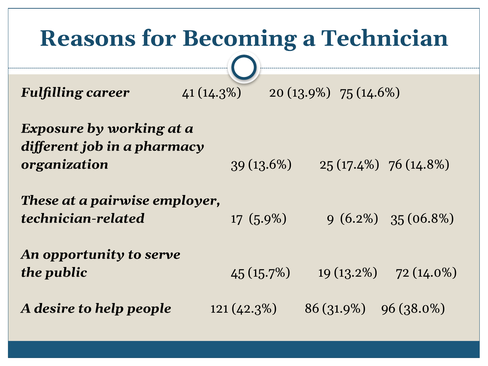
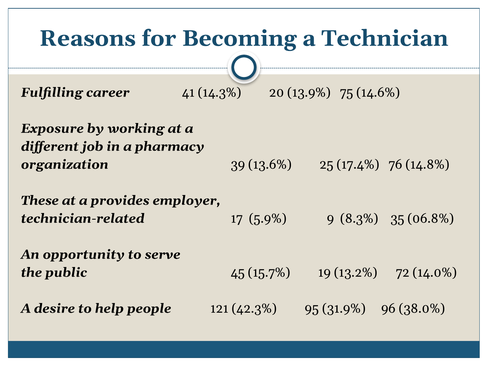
pairwise: pairwise -> provides (120, 201)
6.2%: 6.2% -> 8.3% (359, 219)
86: 86 -> 95 (312, 309)
